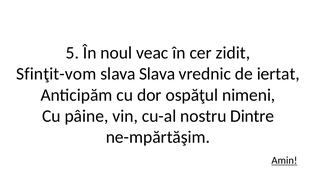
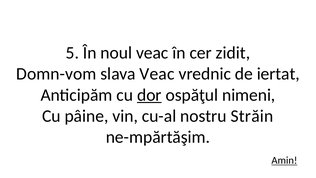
Sfinţit-vom: Sfinţit-vom -> Domn-vom (56, 74)
slava Slava: Slava -> Veac (157, 74)
dor underline: none -> present (149, 95)
Dintre: Dintre -> Străin (252, 116)
